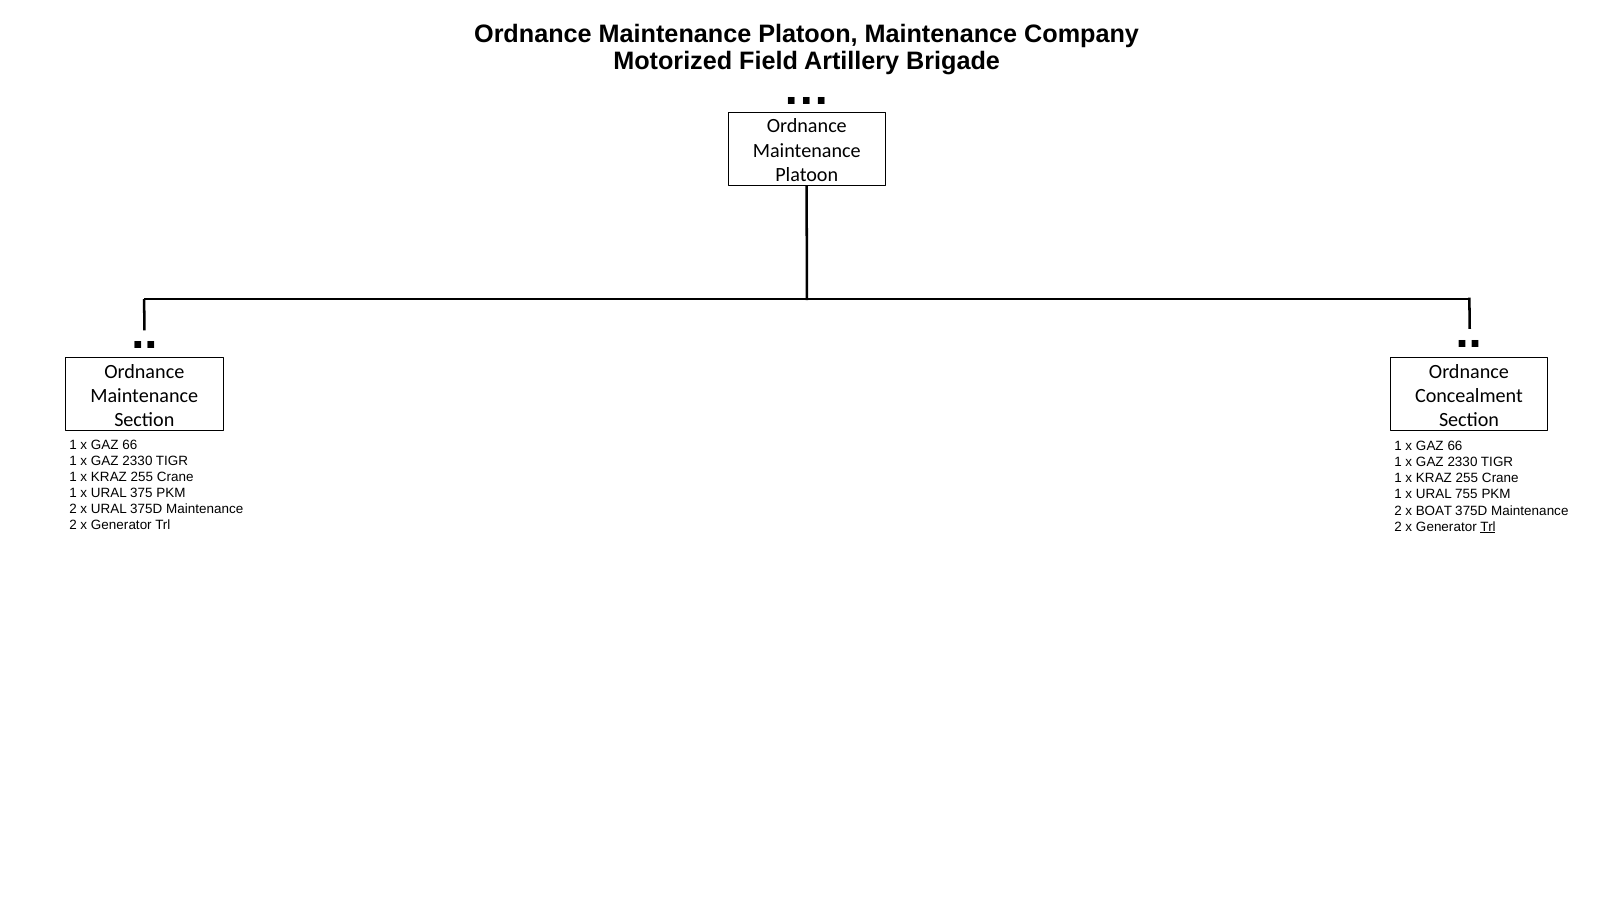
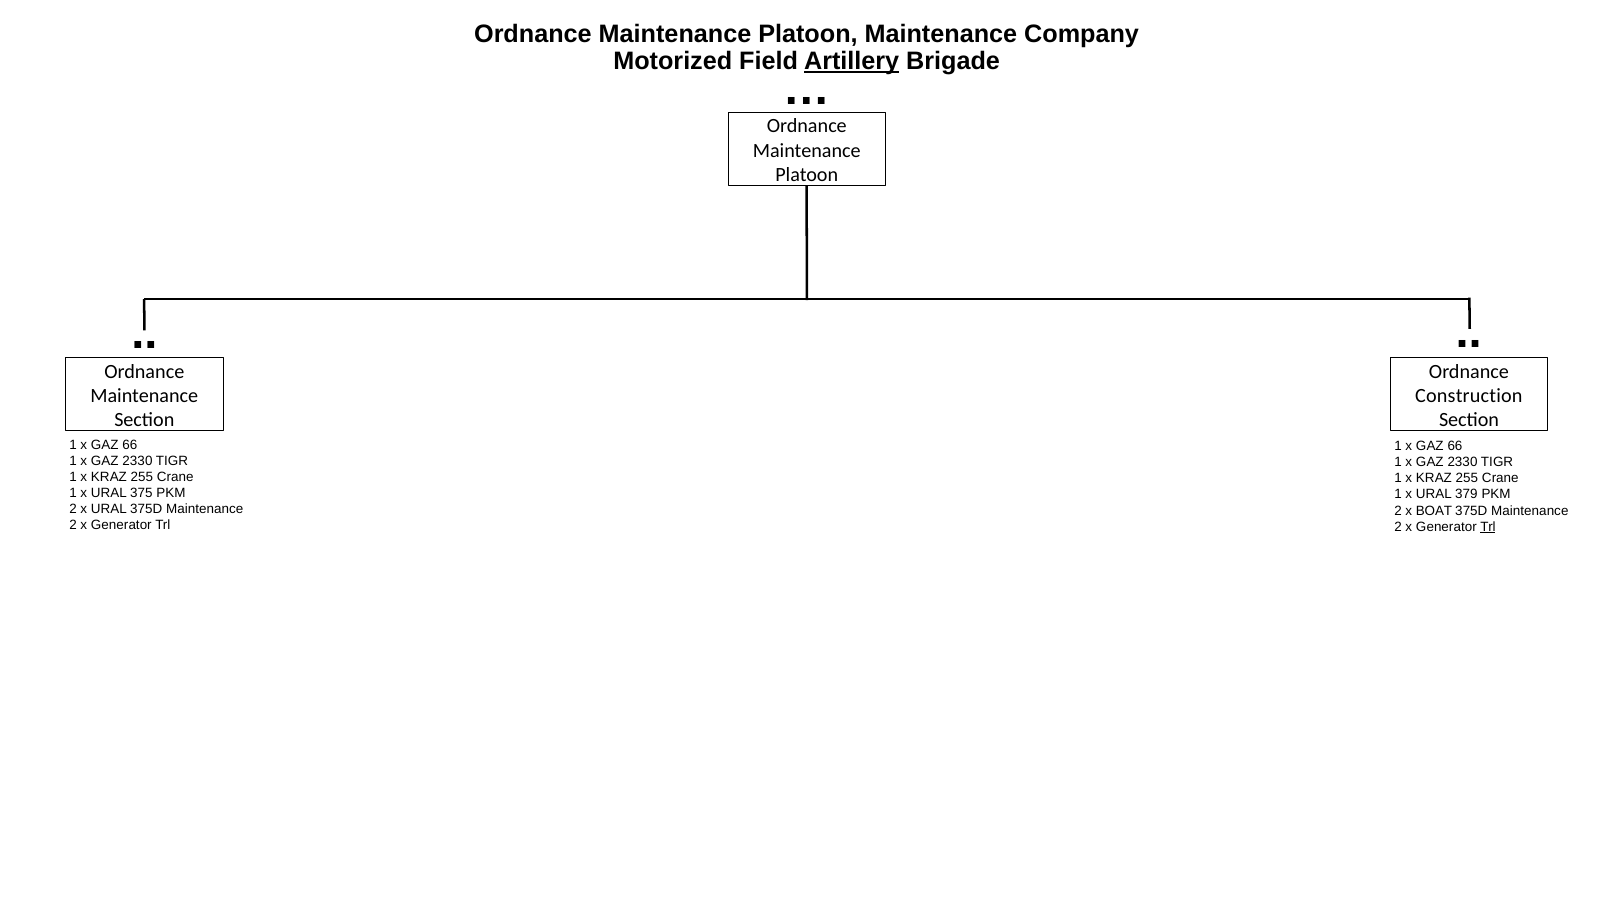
Artillery underline: none -> present (852, 61)
Concealment: Concealment -> Construction (1469, 396)
755: 755 -> 379 (1466, 494)
